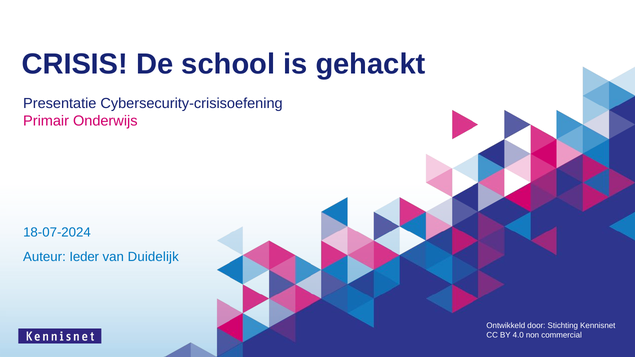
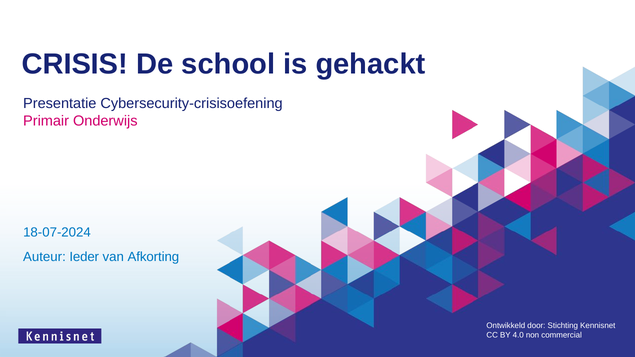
Duidelijk: Duidelijk -> Afkorting (153, 257)
